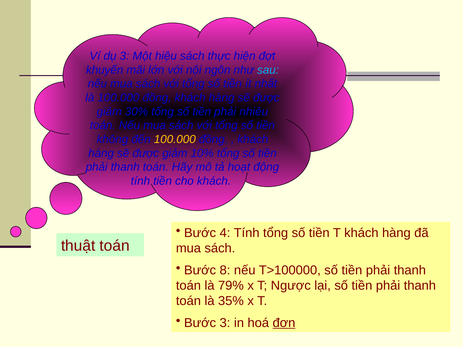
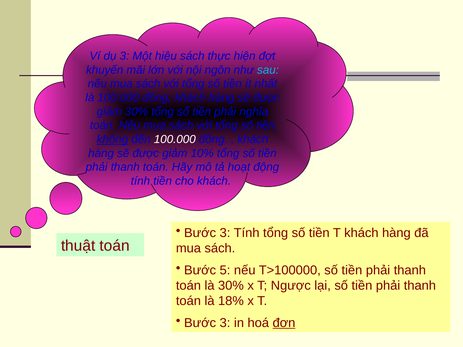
nhiêu: nhiêu -> nghĩa (254, 112)
không underline: none -> present (112, 139)
100.000 colour: yellow -> white (175, 139)
4: 4 -> 3 (225, 233)
8: 8 -> 5 (225, 270)
là 79%: 79% -> 30% (231, 286)
35%: 35% -> 18% (231, 301)
